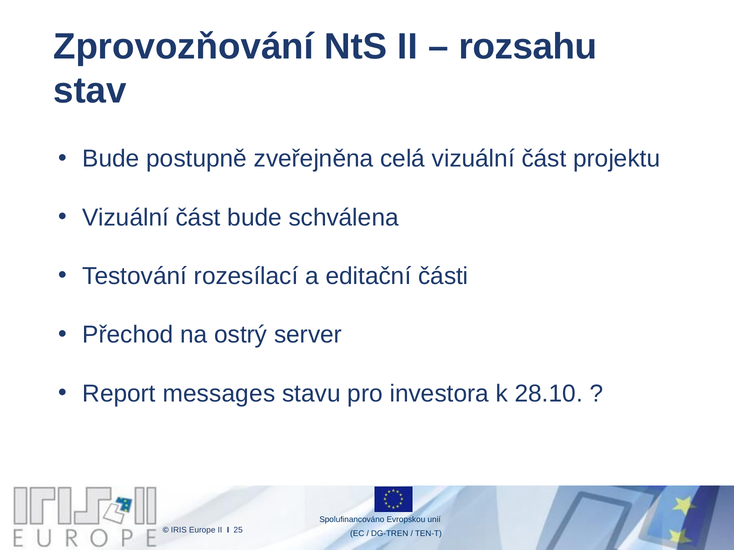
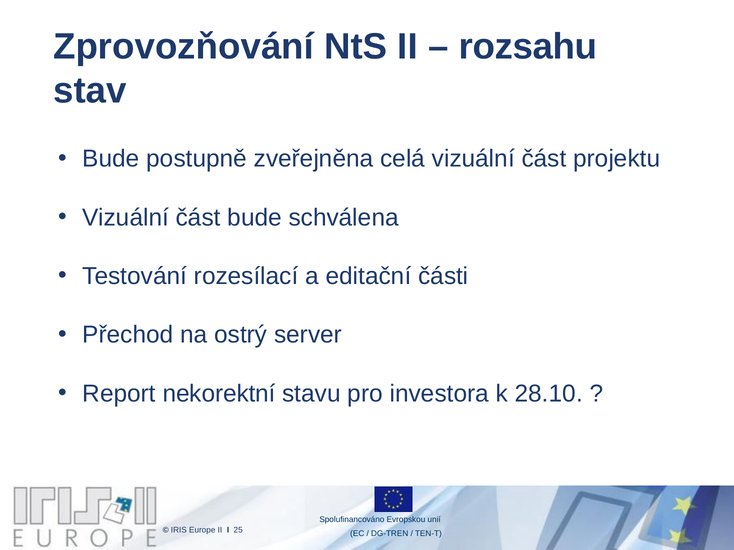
messages: messages -> nekorektní (219, 394)
